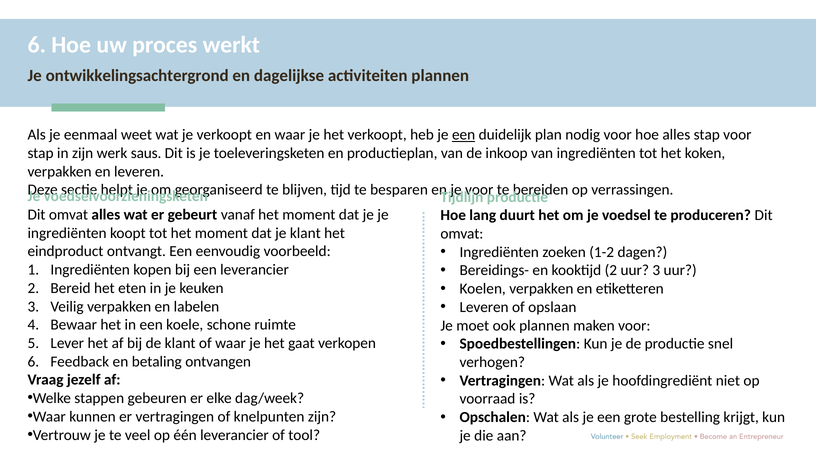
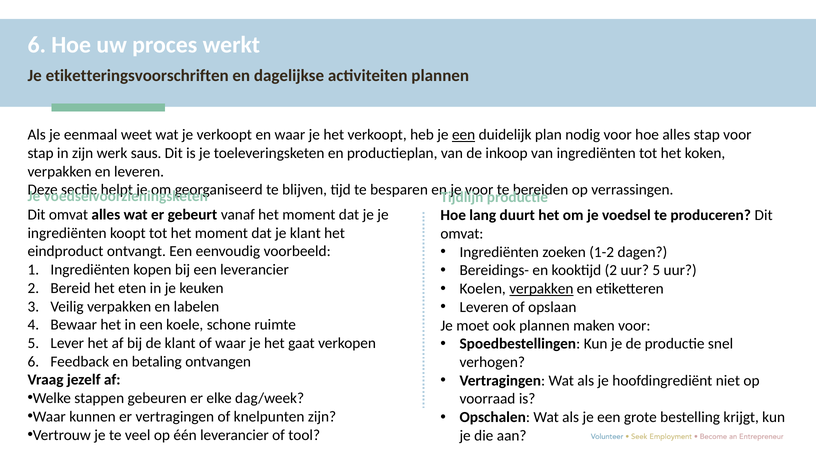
ontwikkelingsachtergrond: ontwikkelingsachtergrond -> etiketteringsvoorschriften (137, 76)
uur 3: 3 -> 5 (656, 270)
verpakken underline: none -> present (541, 289)
